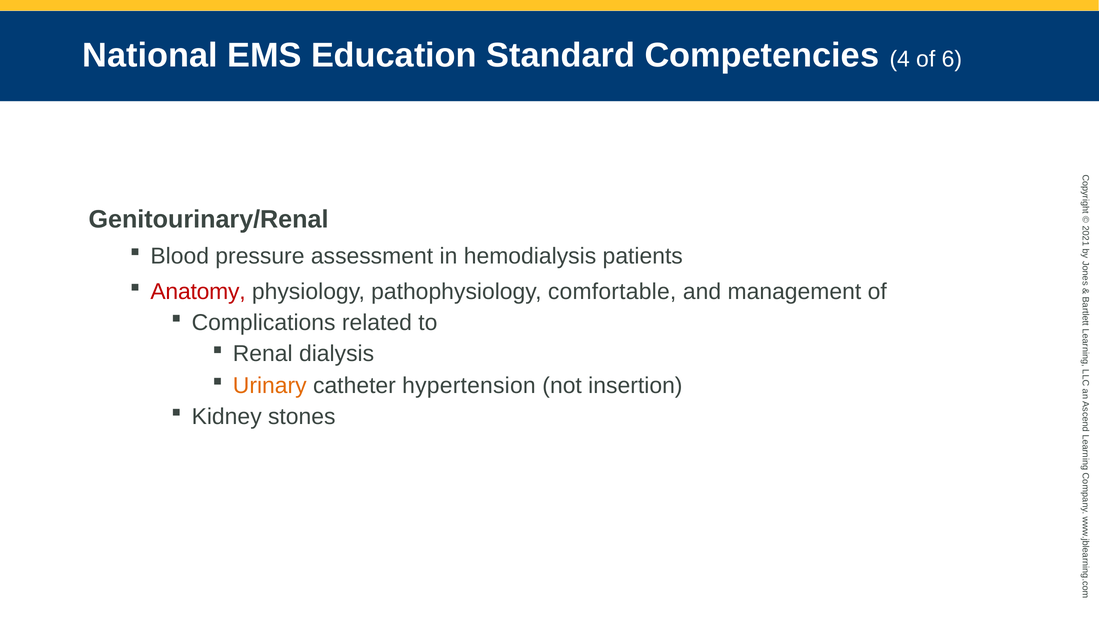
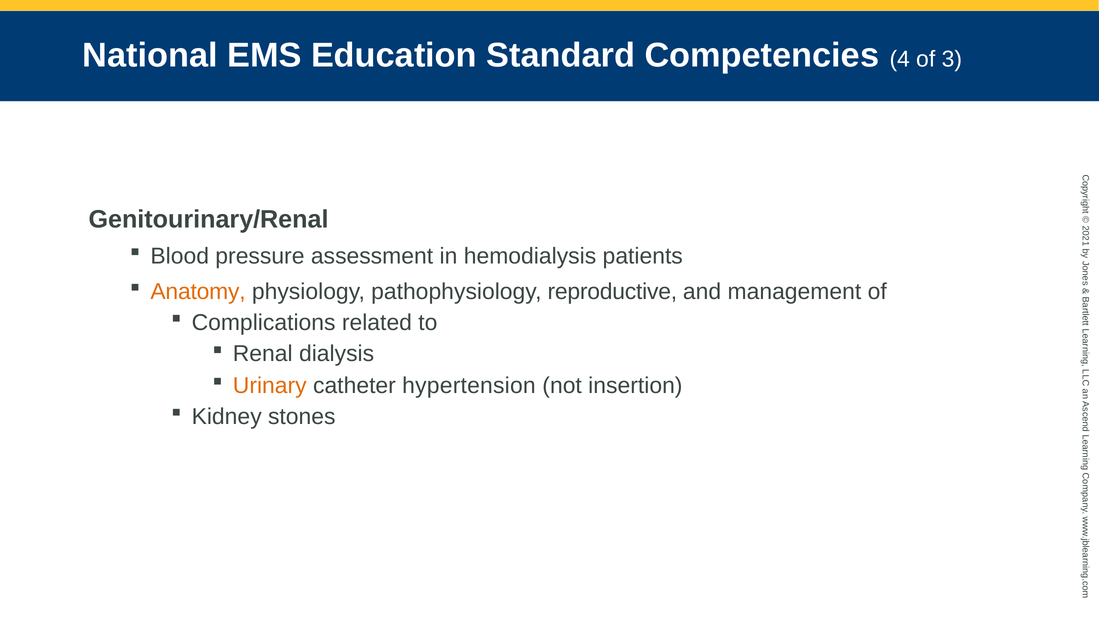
6: 6 -> 3 (952, 59)
Anatomy colour: red -> orange (198, 292)
comfortable: comfortable -> reproductive (612, 292)
